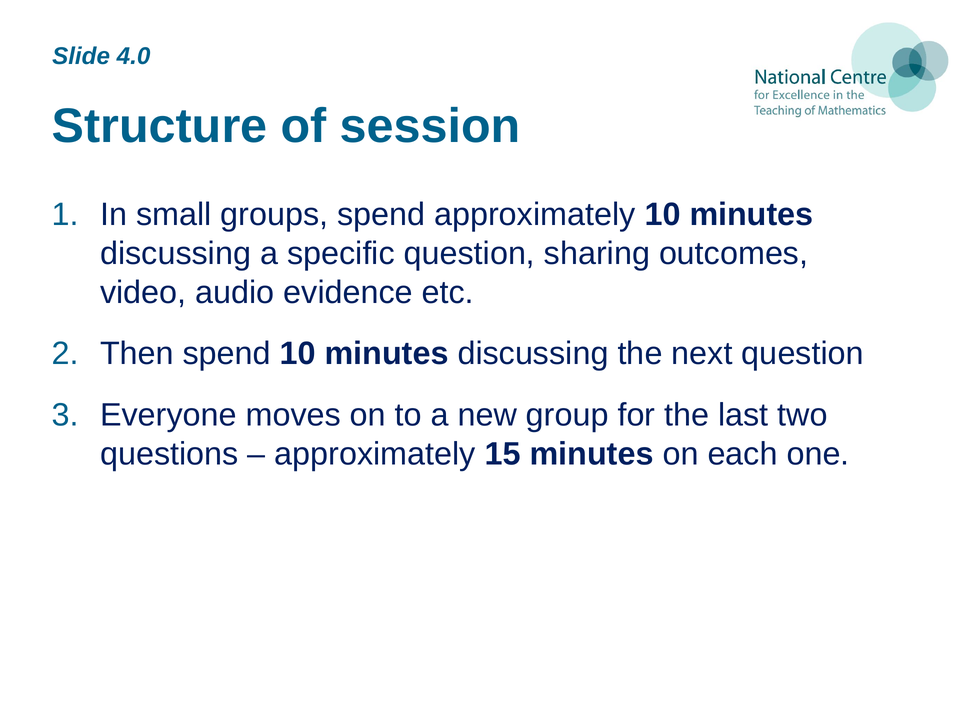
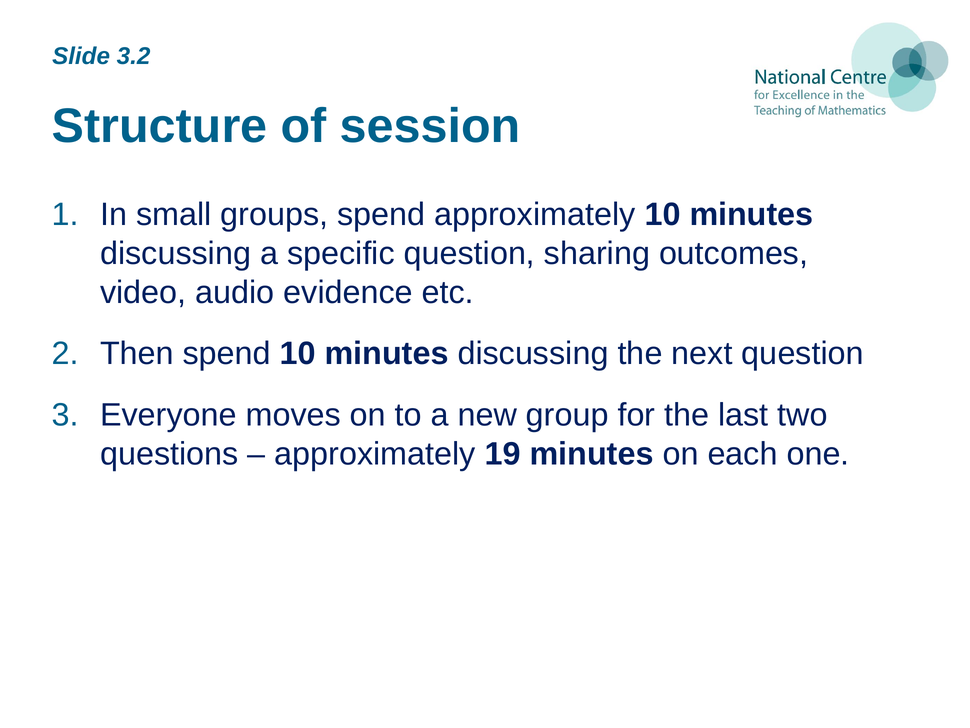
4.0: 4.0 -> 3.2 (134, 56)
15: 15 -> 19 (503, 454)
